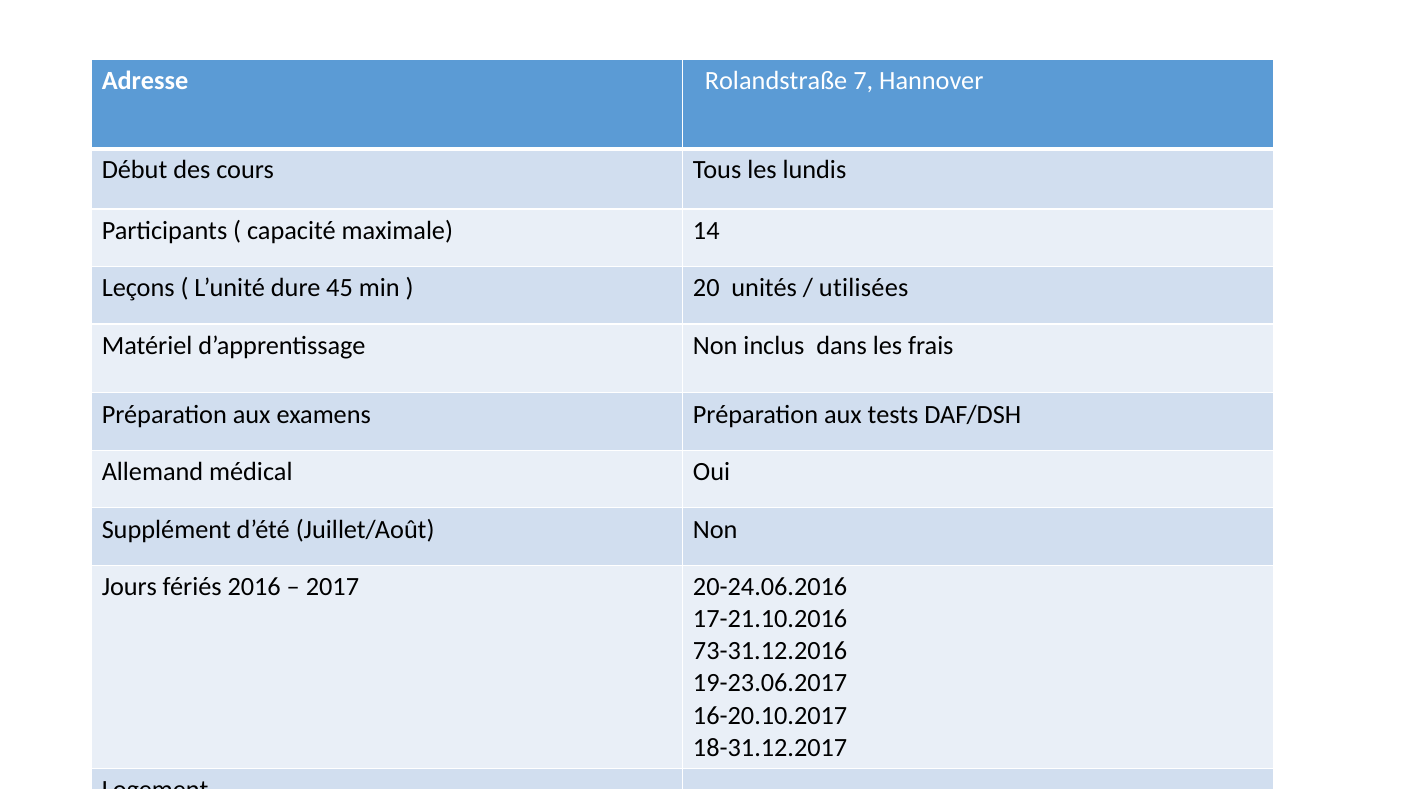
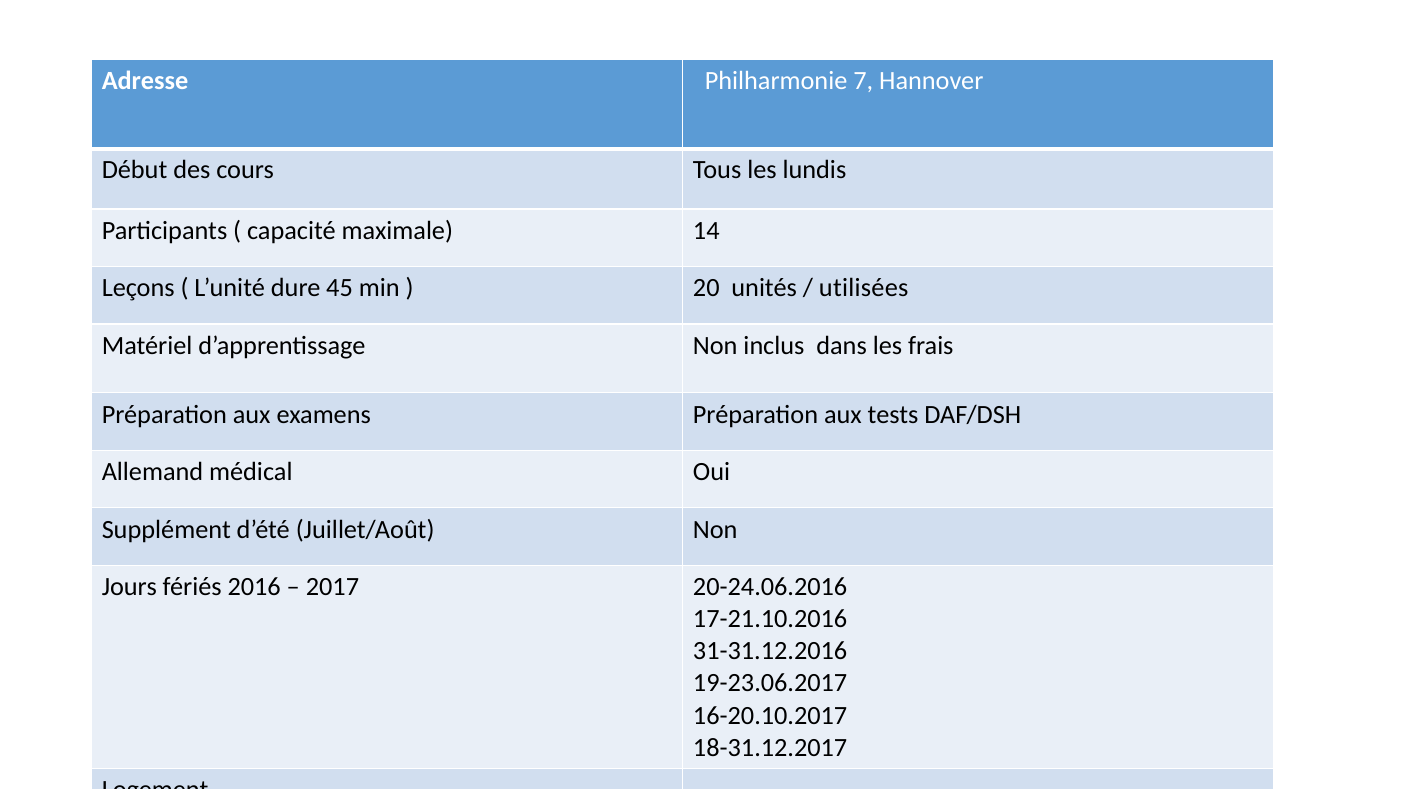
Rolandstraße: Rolandstraße -> Philharmonie (776, 81)
73-31.12.2016: 73-31.12.2016 -> 31-31.12.2016 (770, 651)
